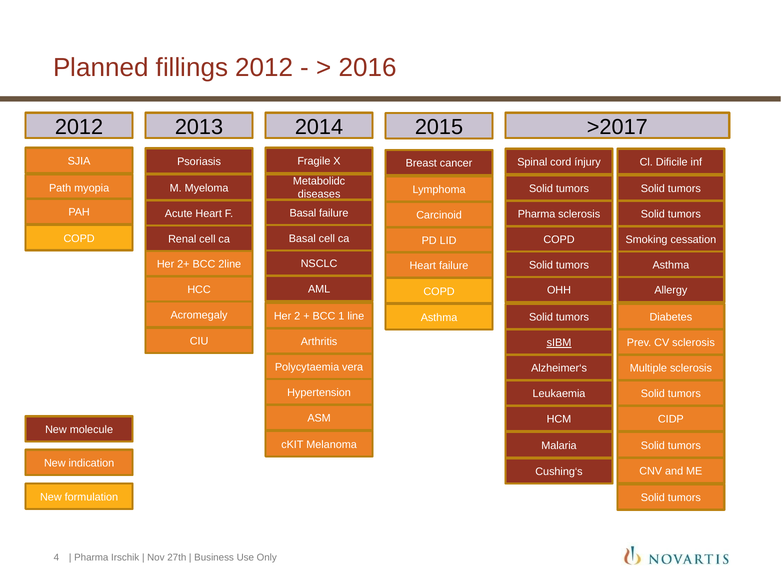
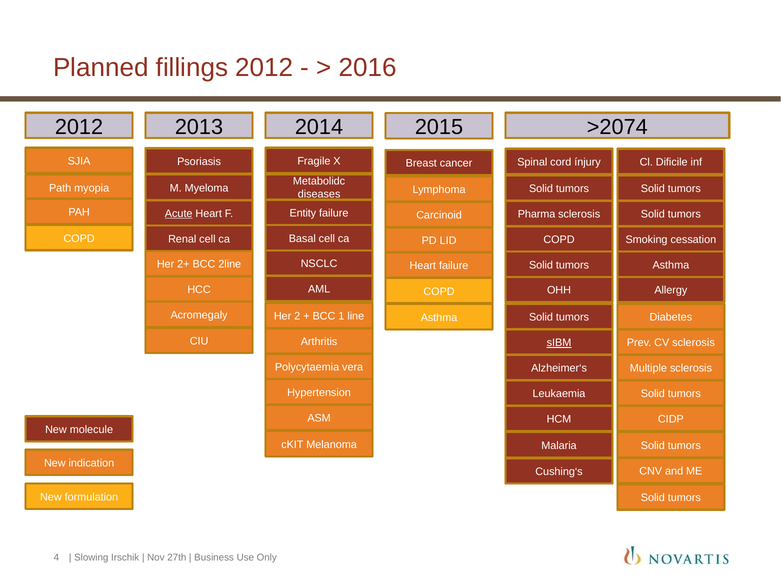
>2017: >2017 -> >2074 (617, 127)
Basal: Basal -> Entity (303, 213)
Acute underline: none -> present (179, 214)
Pharma: Pharma -> Slowing (91, 557)
